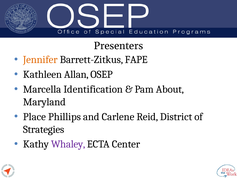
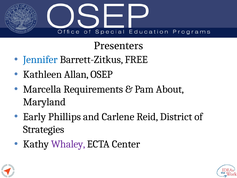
Jennifer colour: orange -> blue (40, 60)
FAPE: FAPE -> FREE (136, 60)
Identification: Identification -> Requirements (93, 89)
Place: Place -> Early (35, 117)
